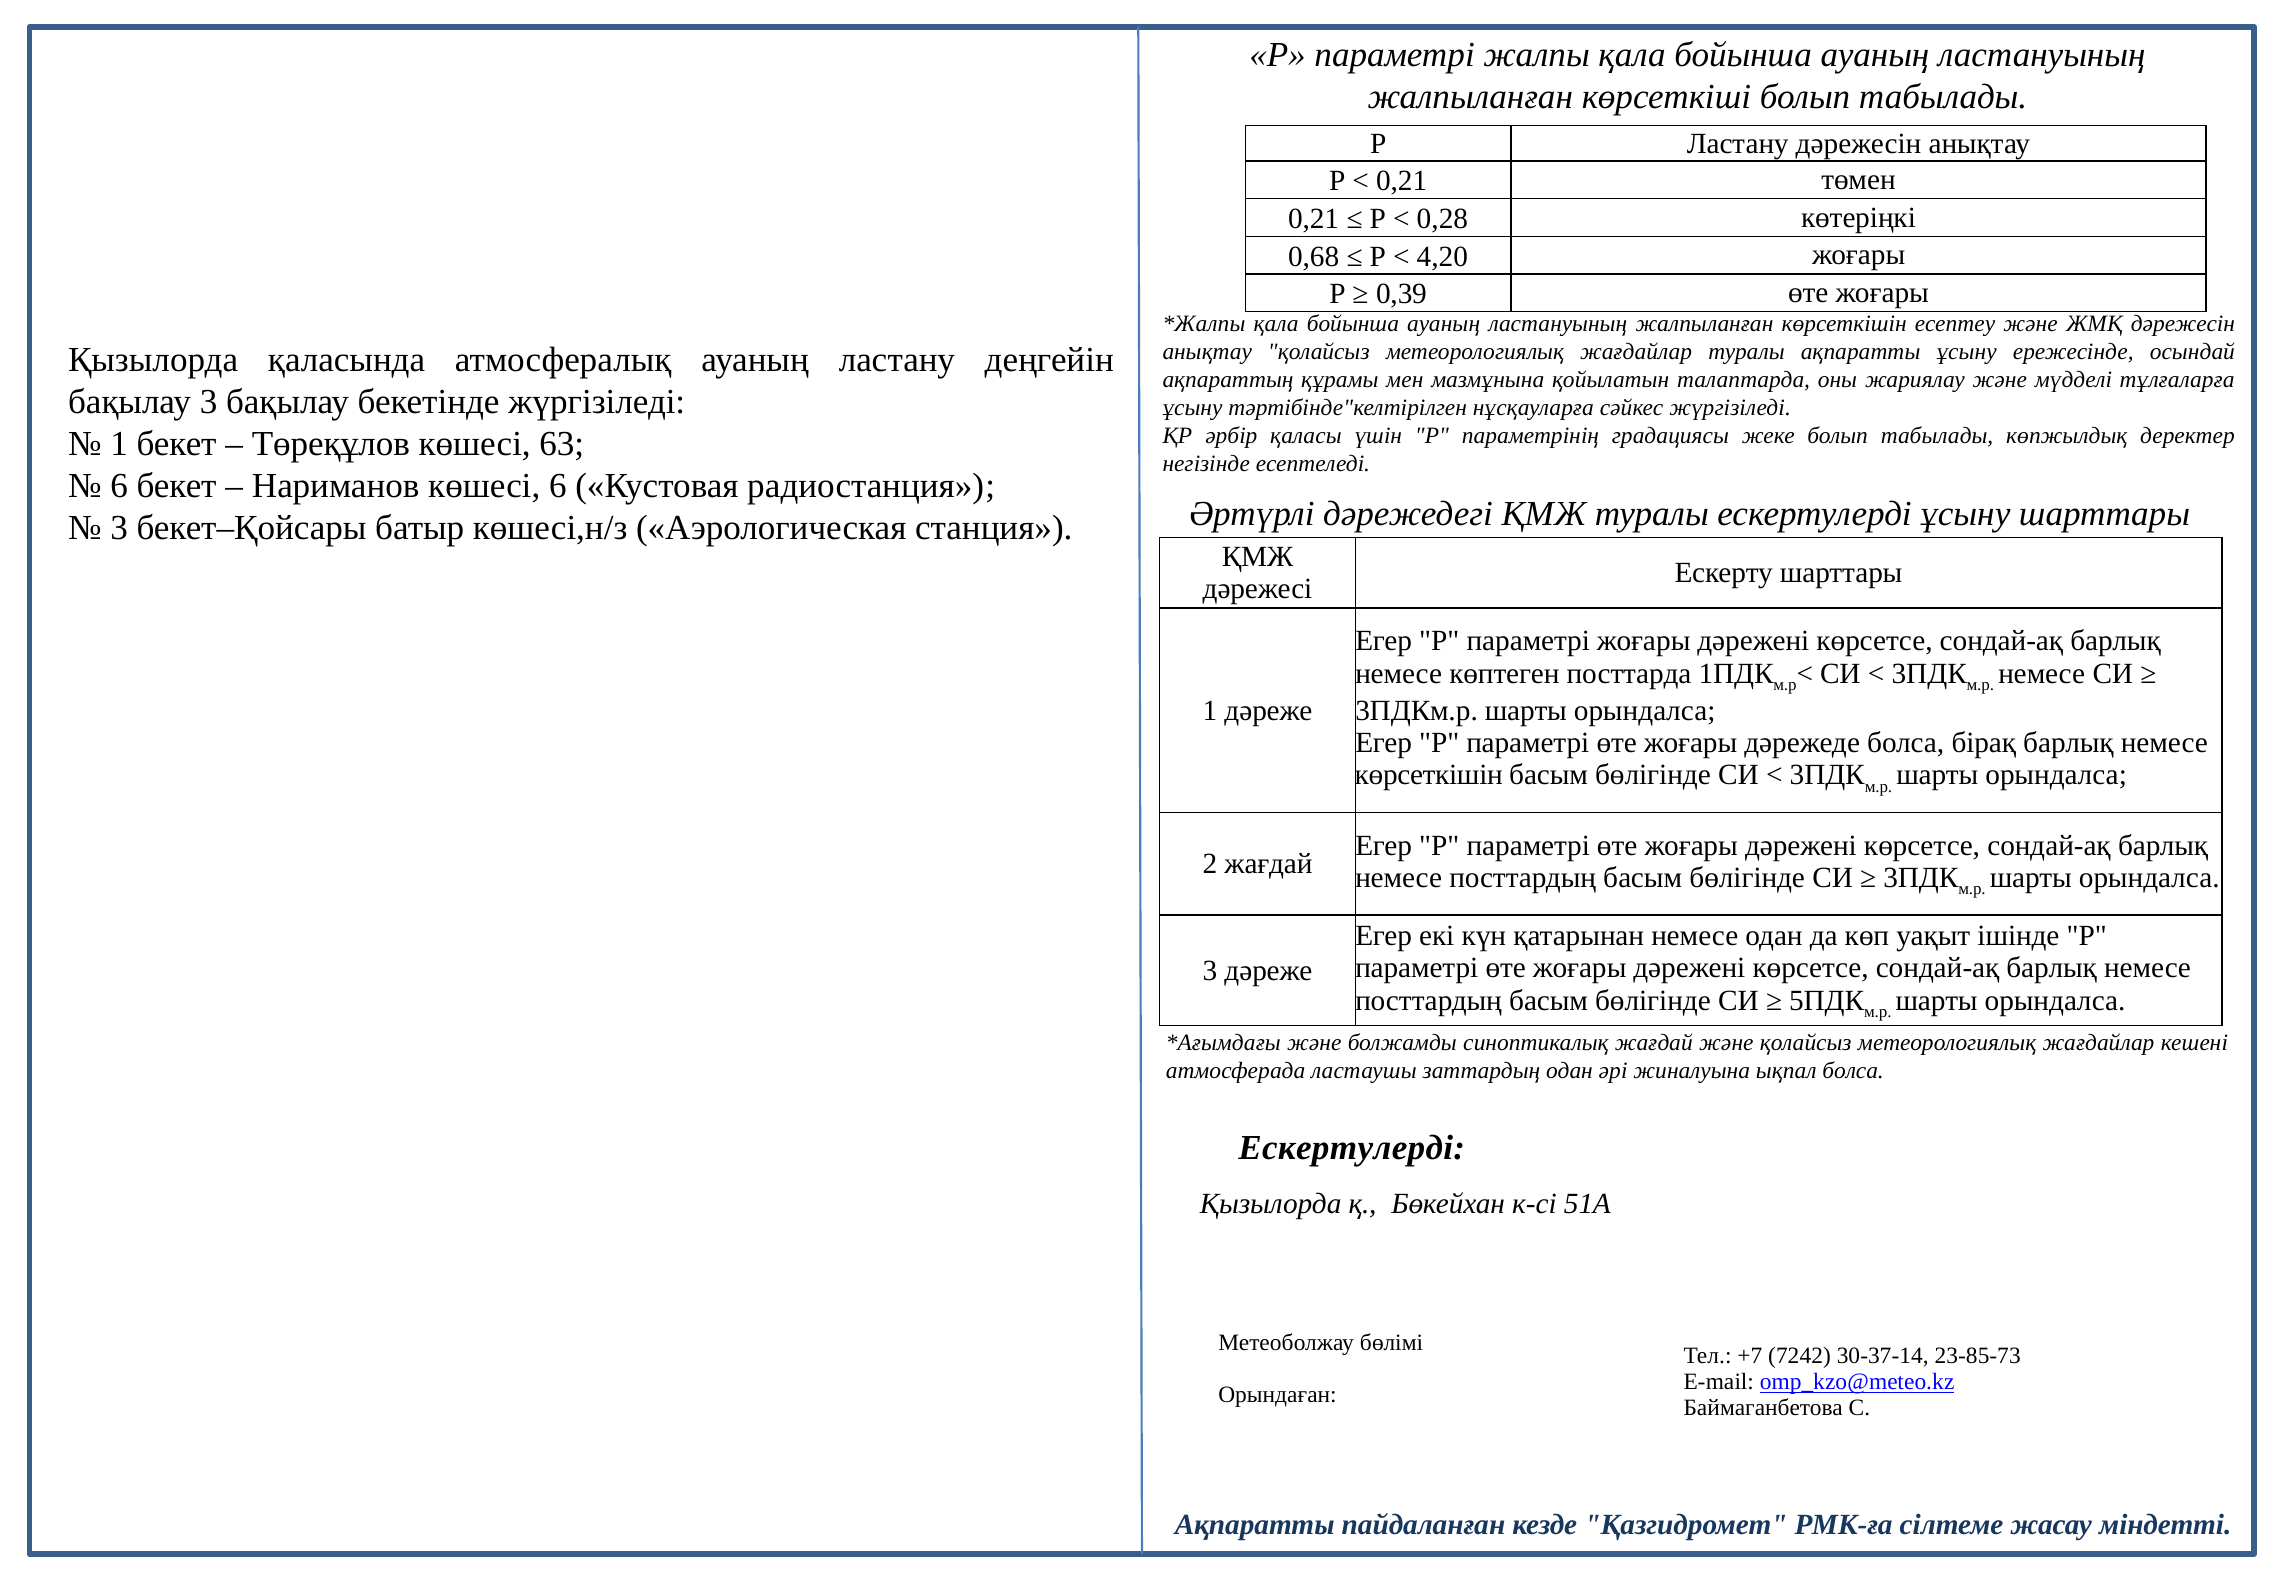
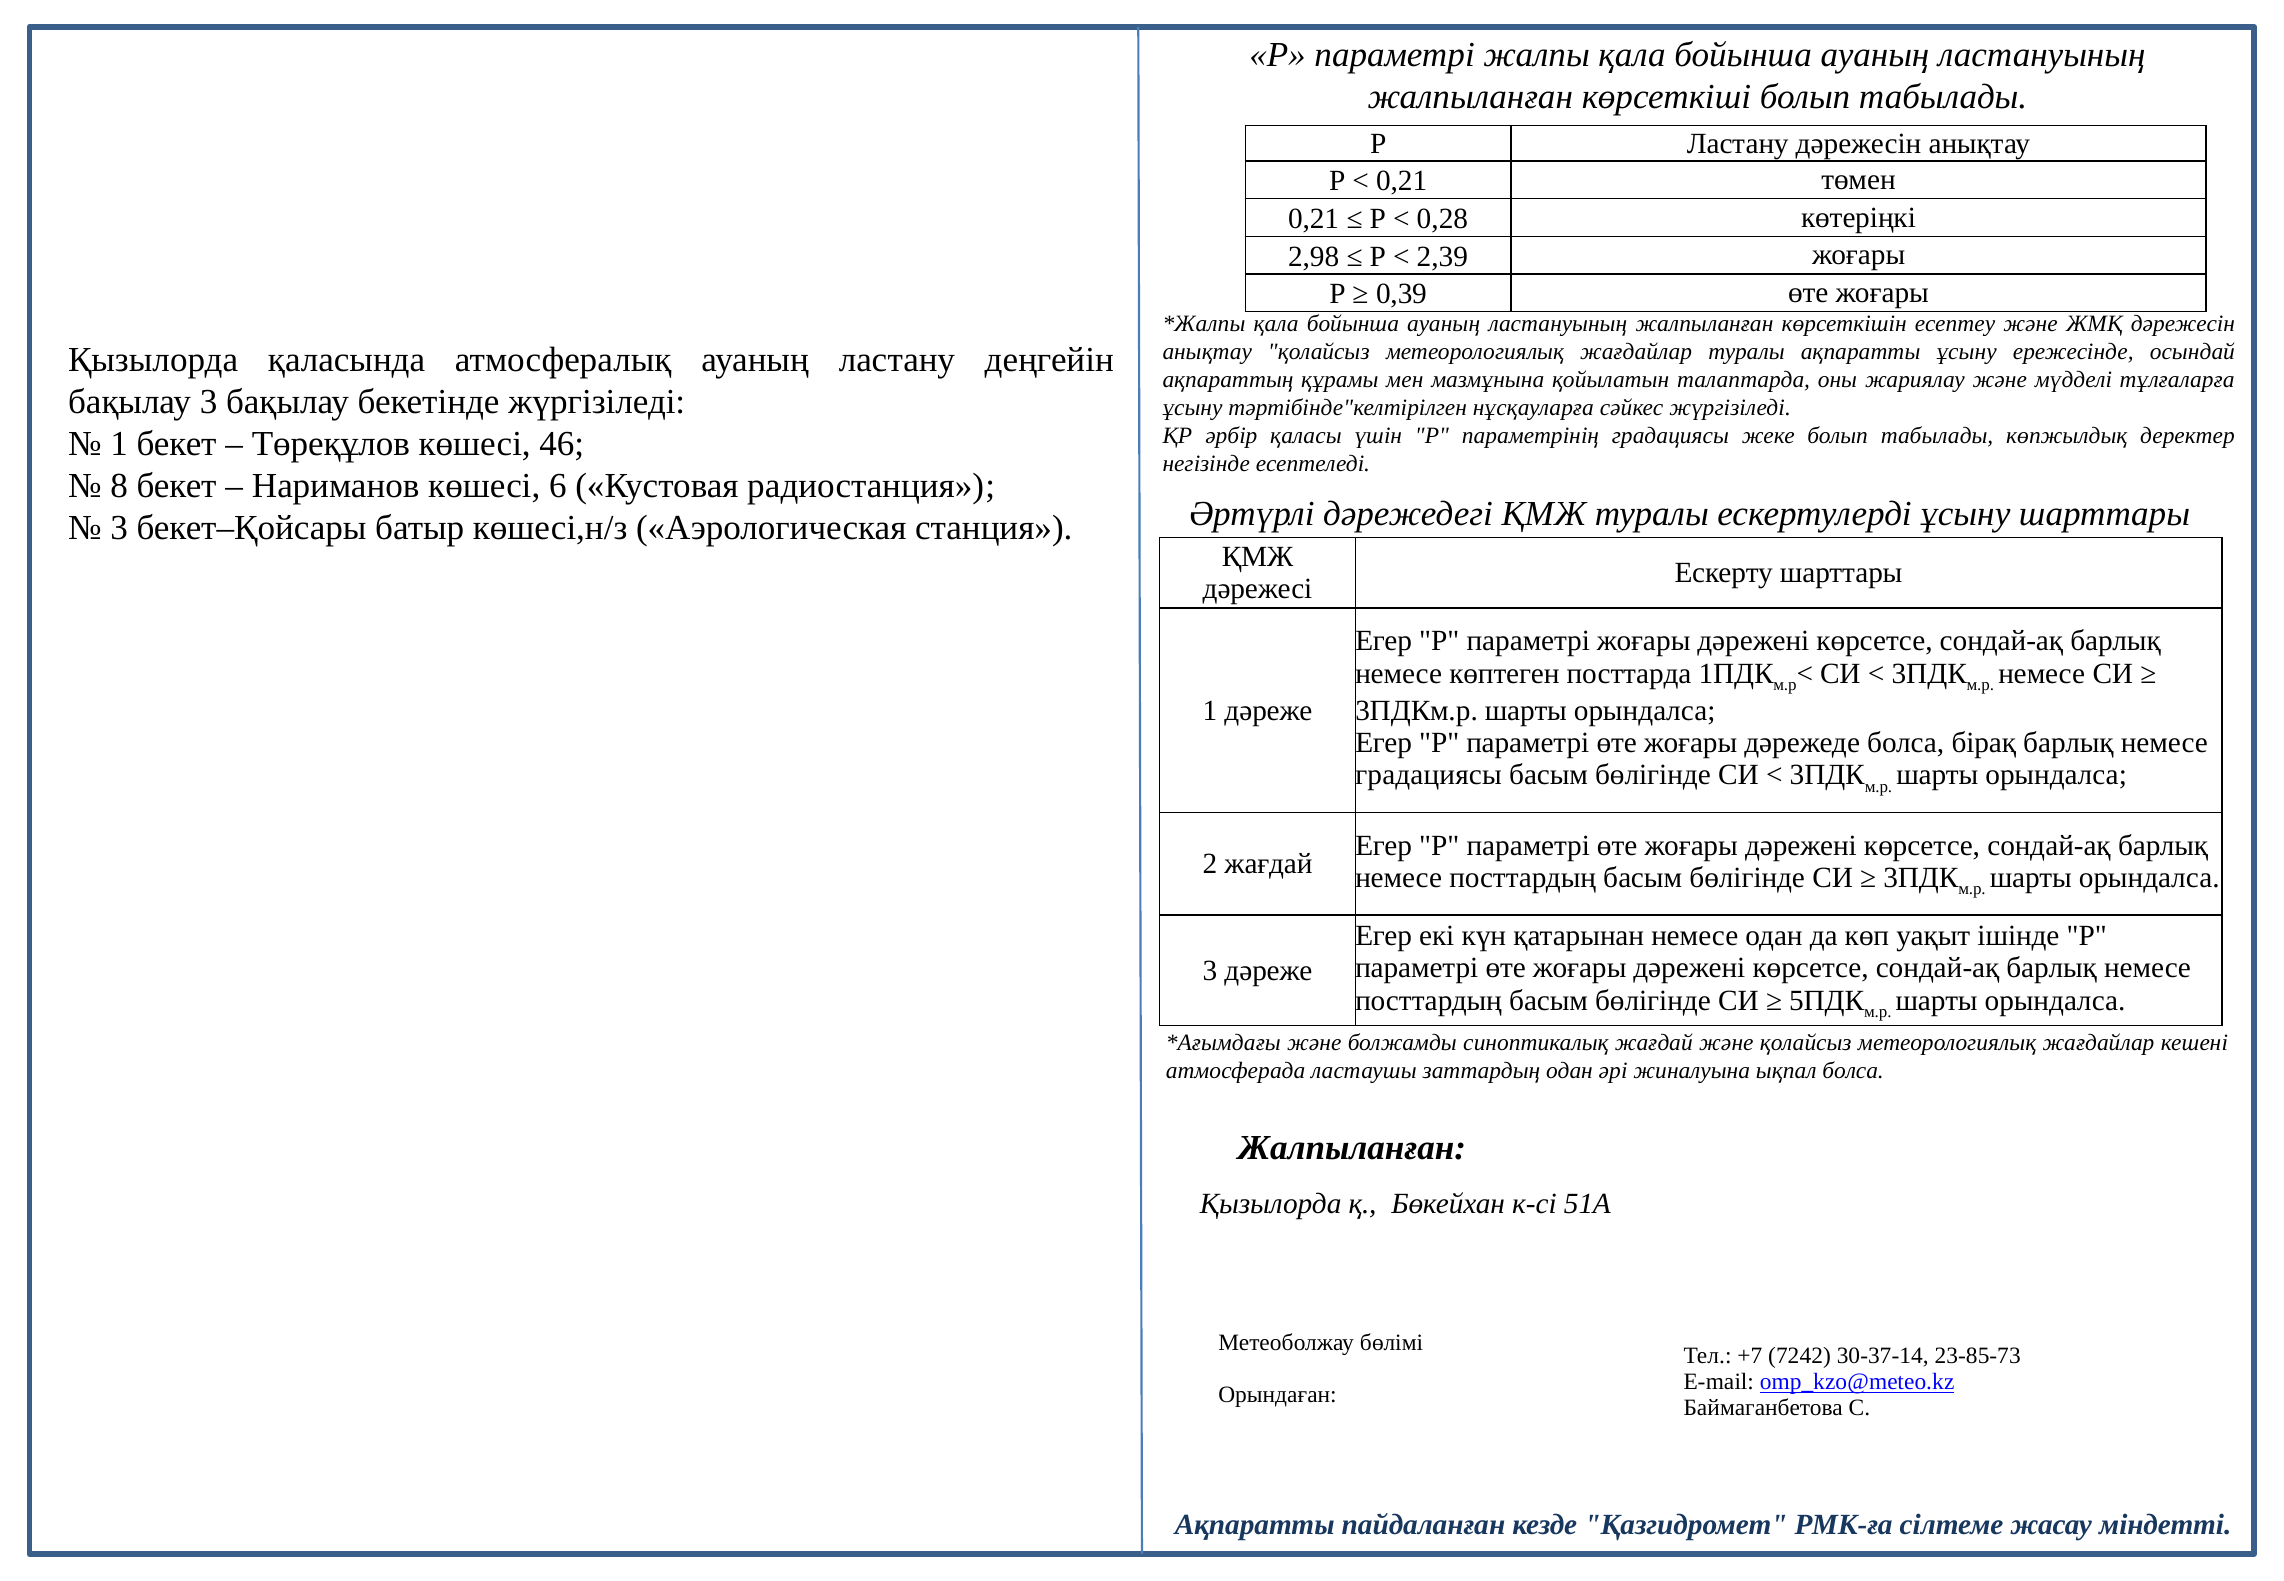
0,68: 0,68 -> 2,98 (1314, 256)
4,20: 4,20 -> 2,39 (1442, 256)
63: 63 -> 46 (562, 444)
6: 6 -> 8 (119, 486)
көрсеткішін: көрсеткішін -> градациясы (1429, 775)
Ескертулерді: Ескертулерді -> Жалпыланған (1352, 1149)
